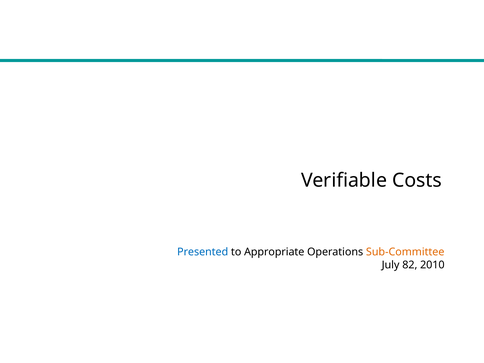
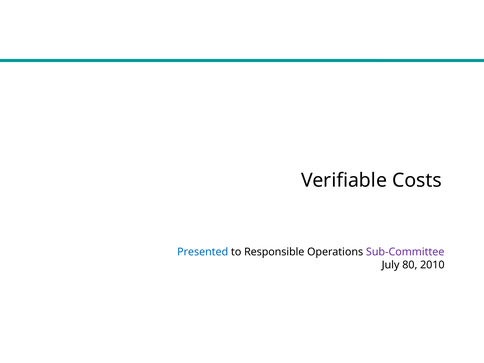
Appropriate: Appropriate -> Responsible (274, 252)
Sub-Committee colour: orange -> purple (405, 252)
82: 82 -> 80 (410, 265)
